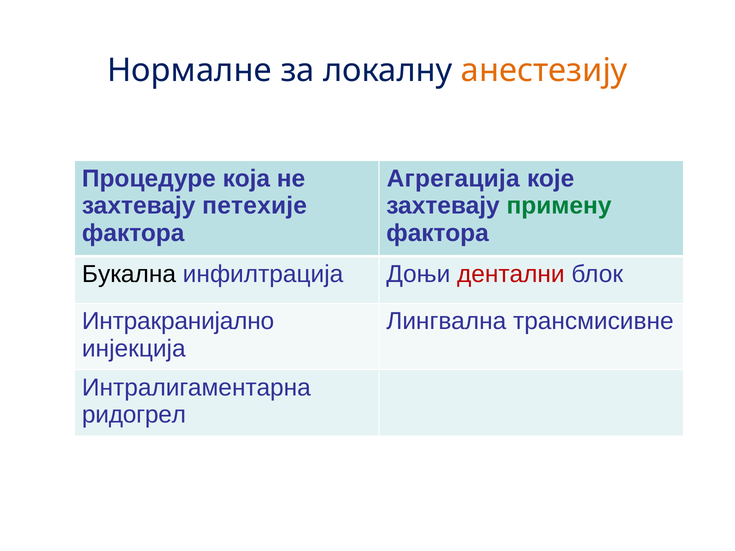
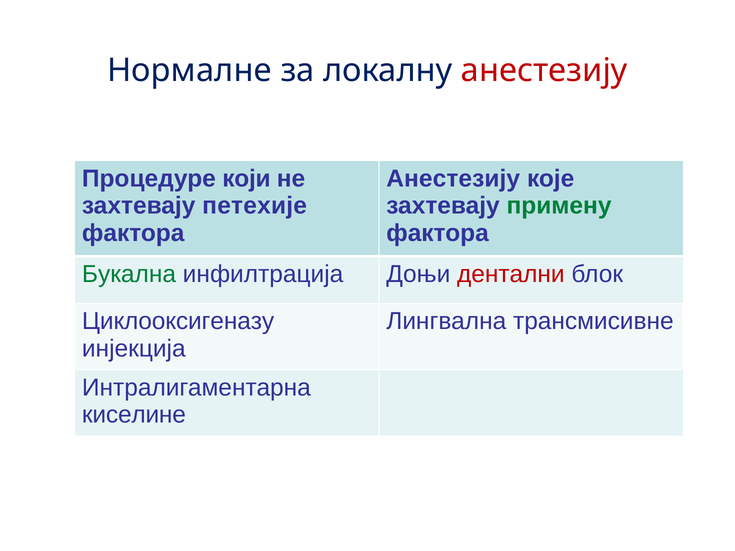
анестезију colour: orange -> red (544, 70)
која: која -> који (246, 179)
Агрегација: Агрегација -> Анестезију (453, 179)
Букална colour: black -> green (129, 274)
Интракранијално: Интракранијално -> Циклооксигеназу (178, 321)
ридогрел: ридогрел -> киселине (134, 415)
